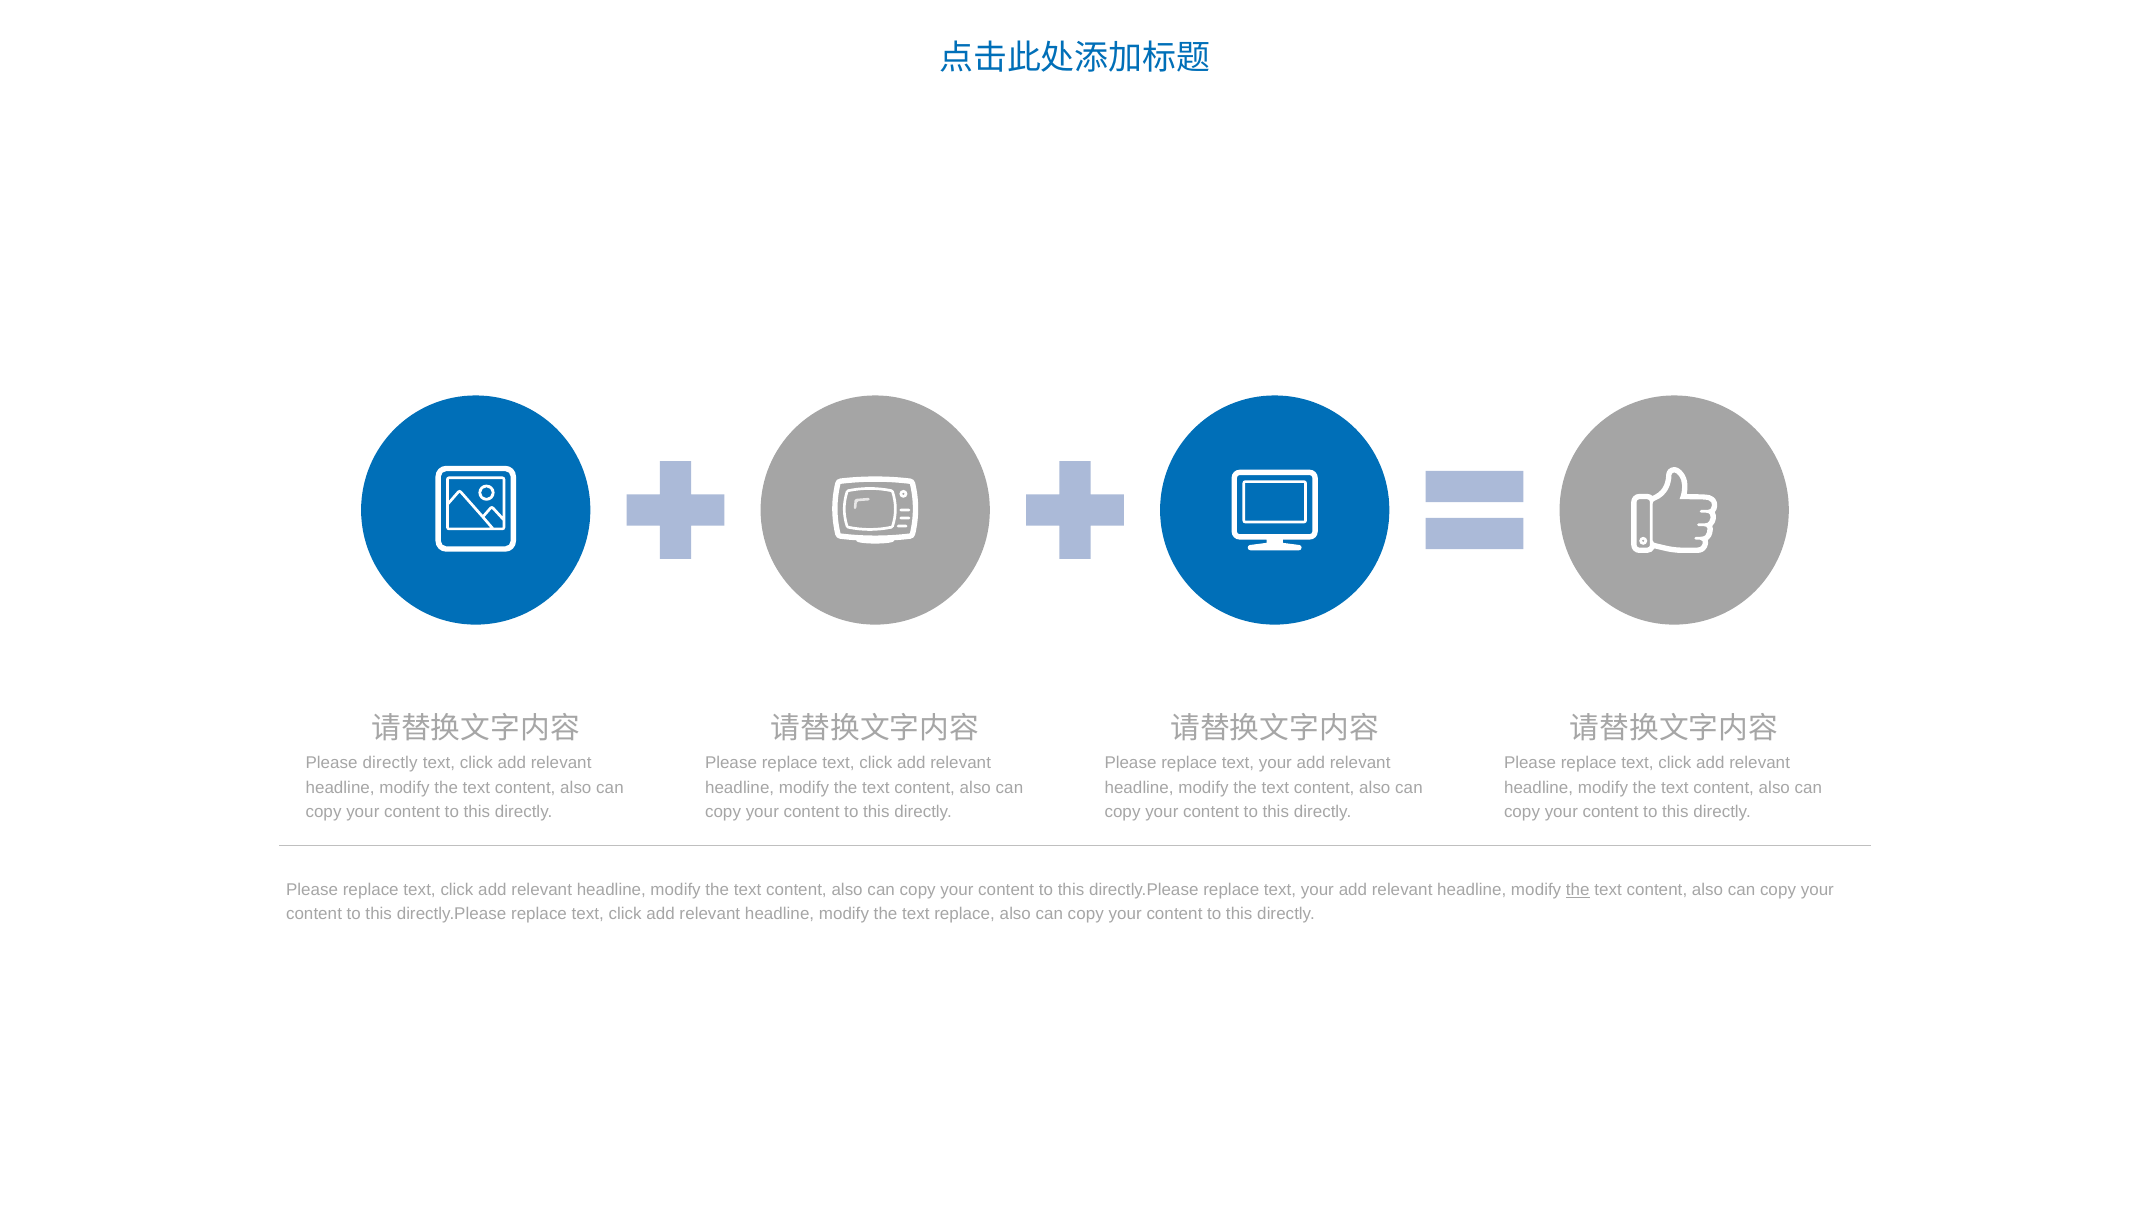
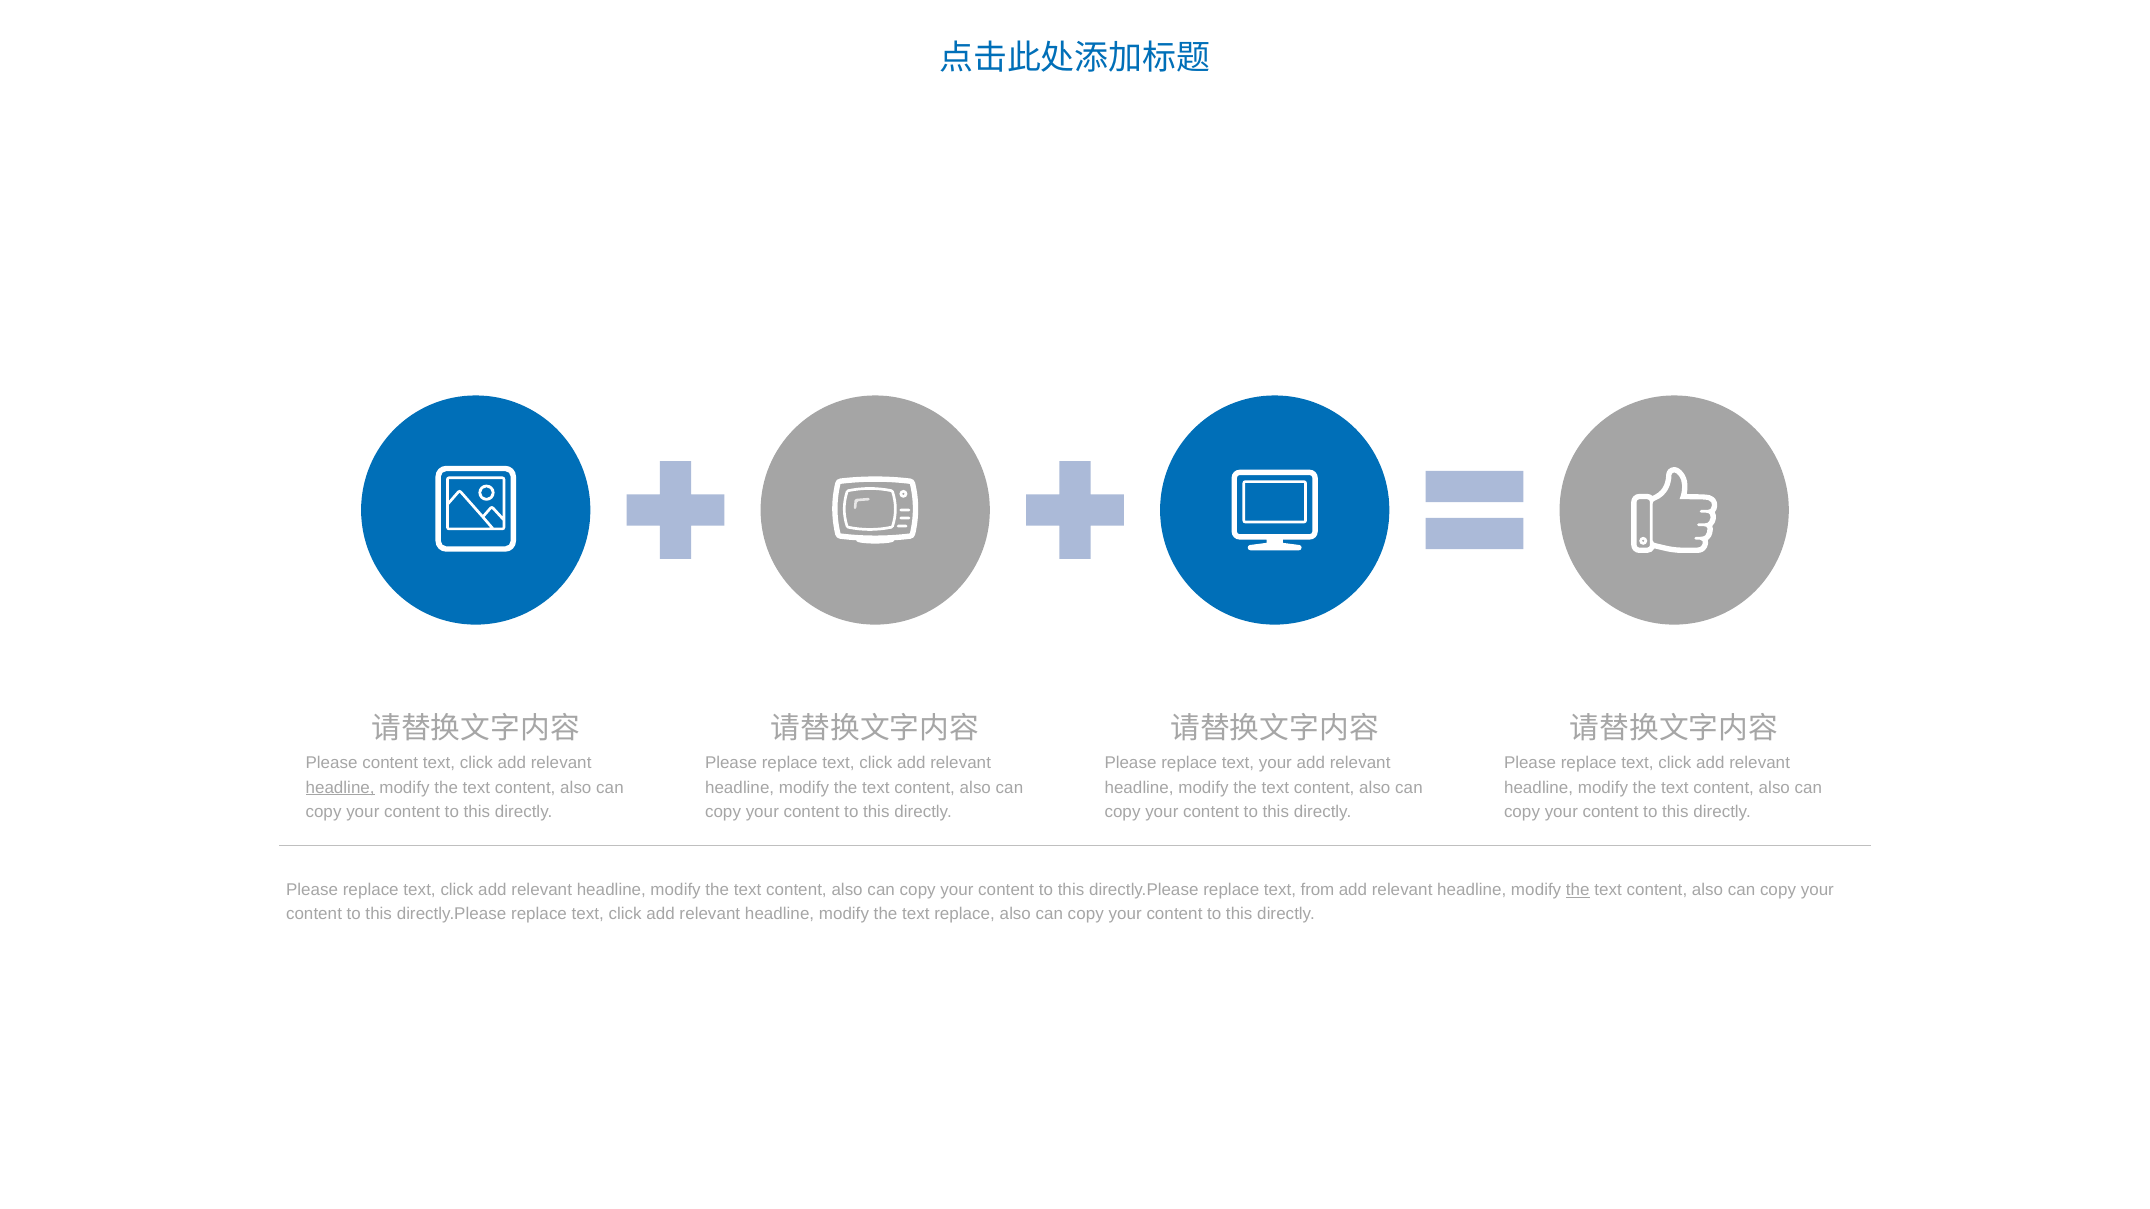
Please directly: directly -> content (390, 763)
headline underline: none -> present (340, 788)
directly.Please replace text your: your -> from (1317, 890)
